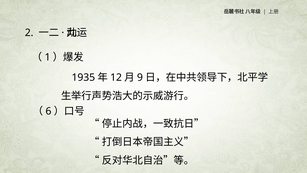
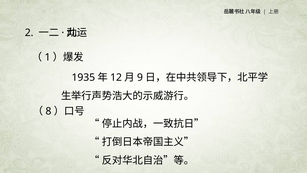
6: 6 -> 8 (48, 111)
